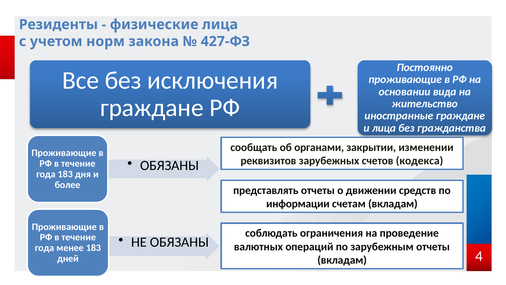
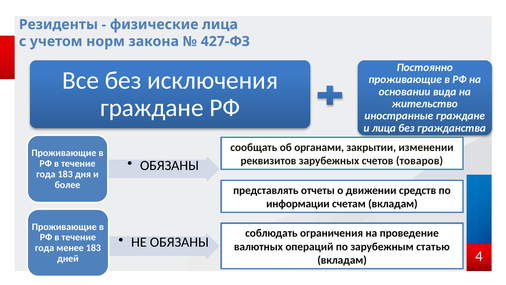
кодекса: кодекса -> товаров (420, 161)
зарубежным отчеты: отчеты -> статью (433, 246)
